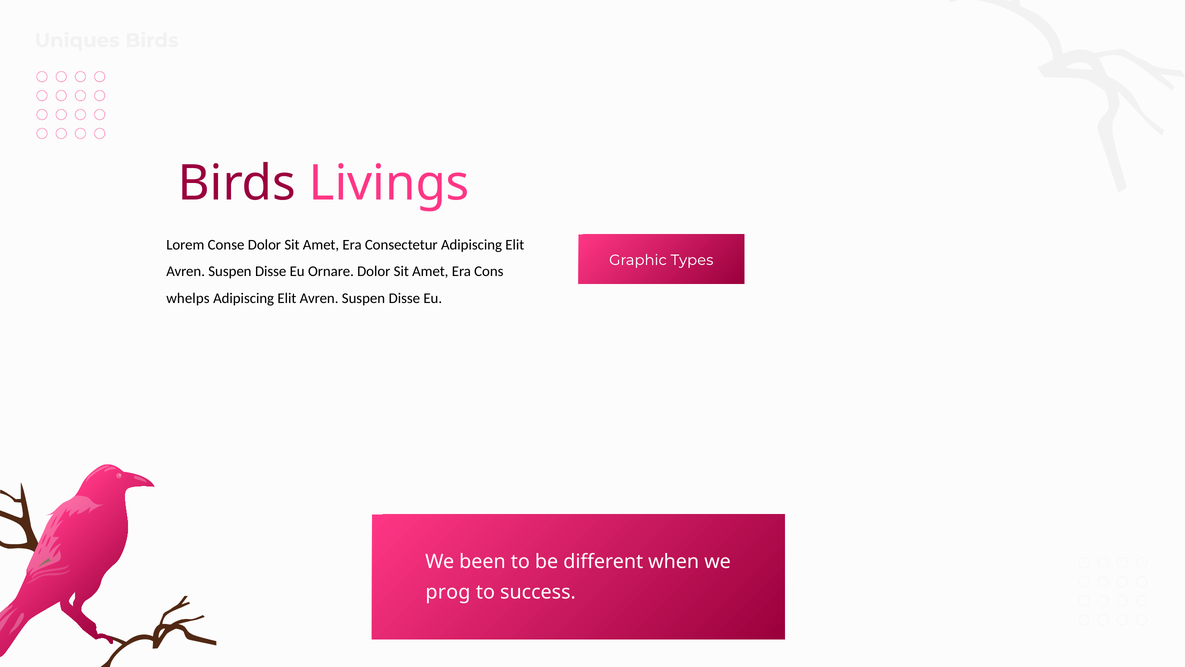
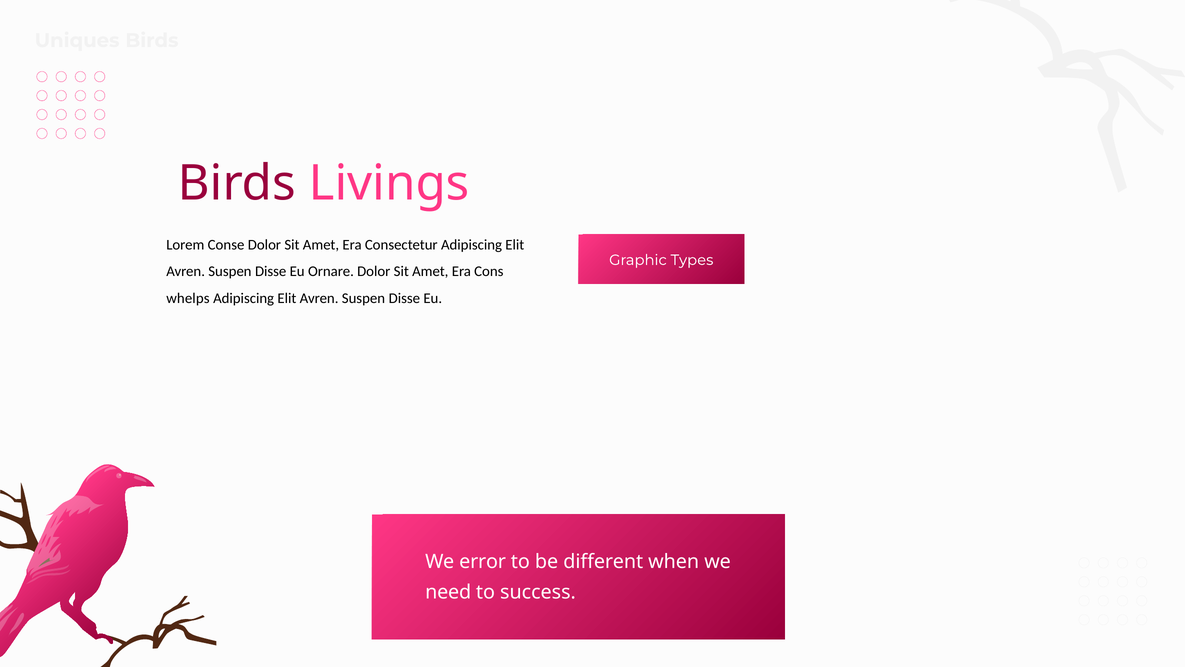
been: been -> error (483, 561)
prog: prog -> need (448, 592)
